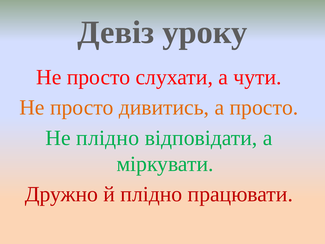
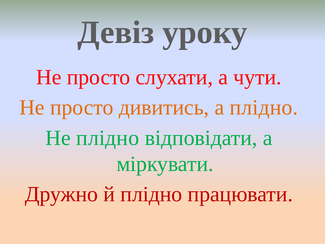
а просто: просто -> плідно (264, 107)
